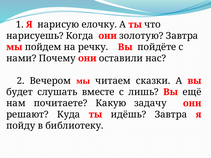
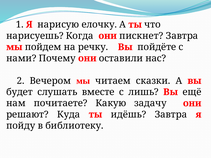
золотую: золотую -> пискнет (141, 36)
